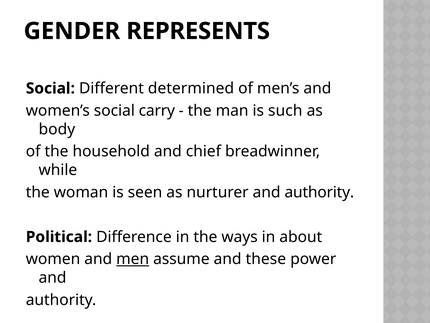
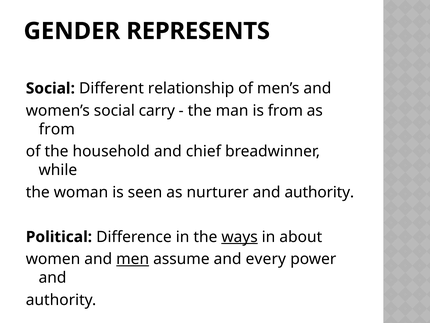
determined: determined -> relationship (191, 88)
is such: such -> from (285, 110)
body: body -> from (57, 129)
ways underline: none -> present (240, 237)
these: these -> every (266, 259)
